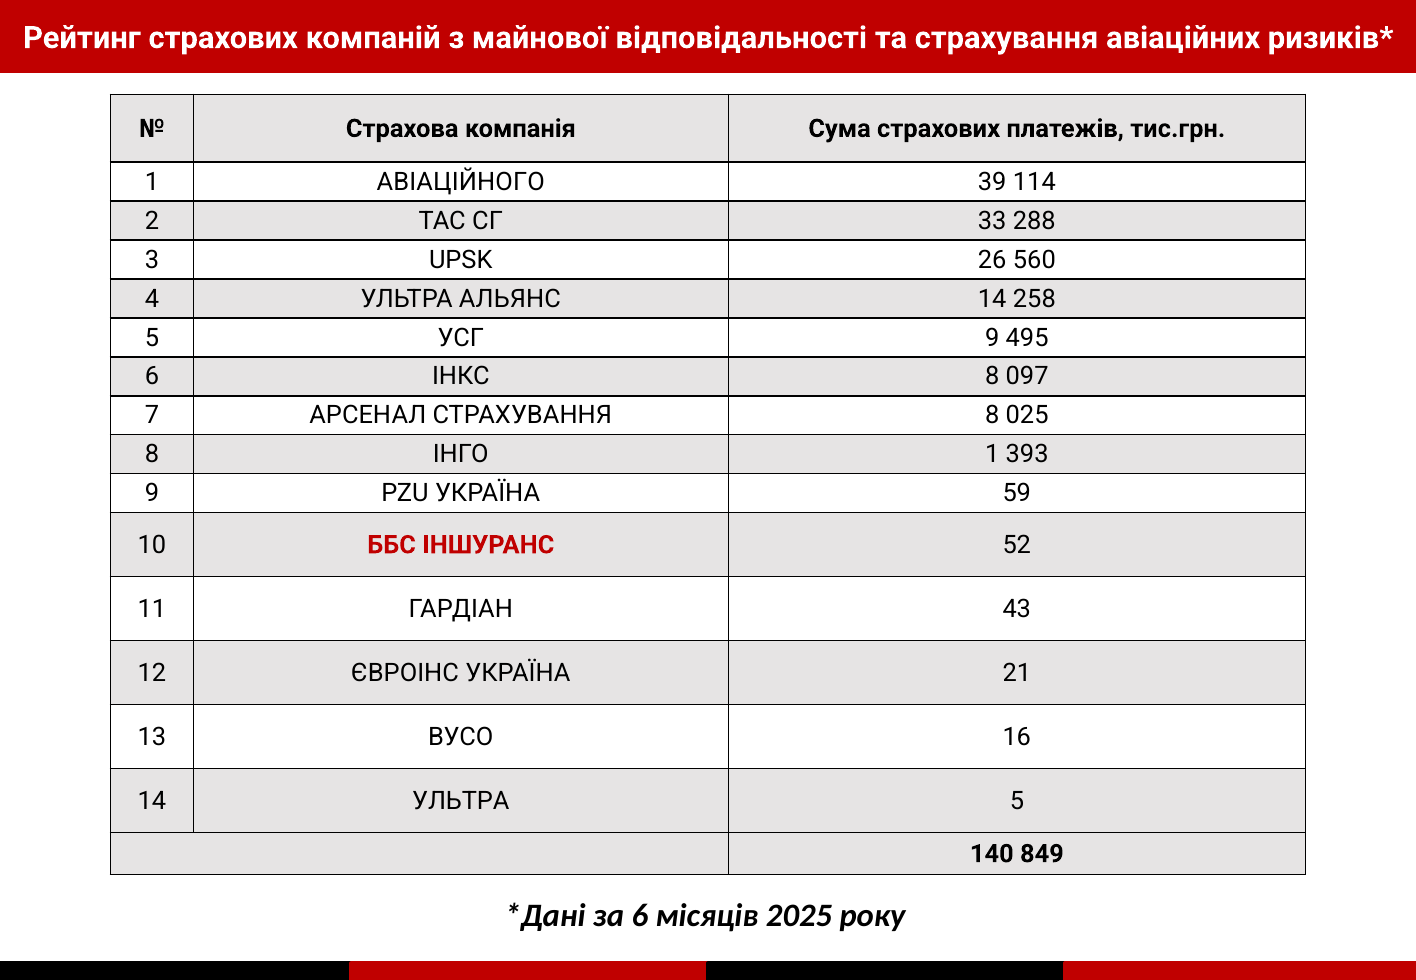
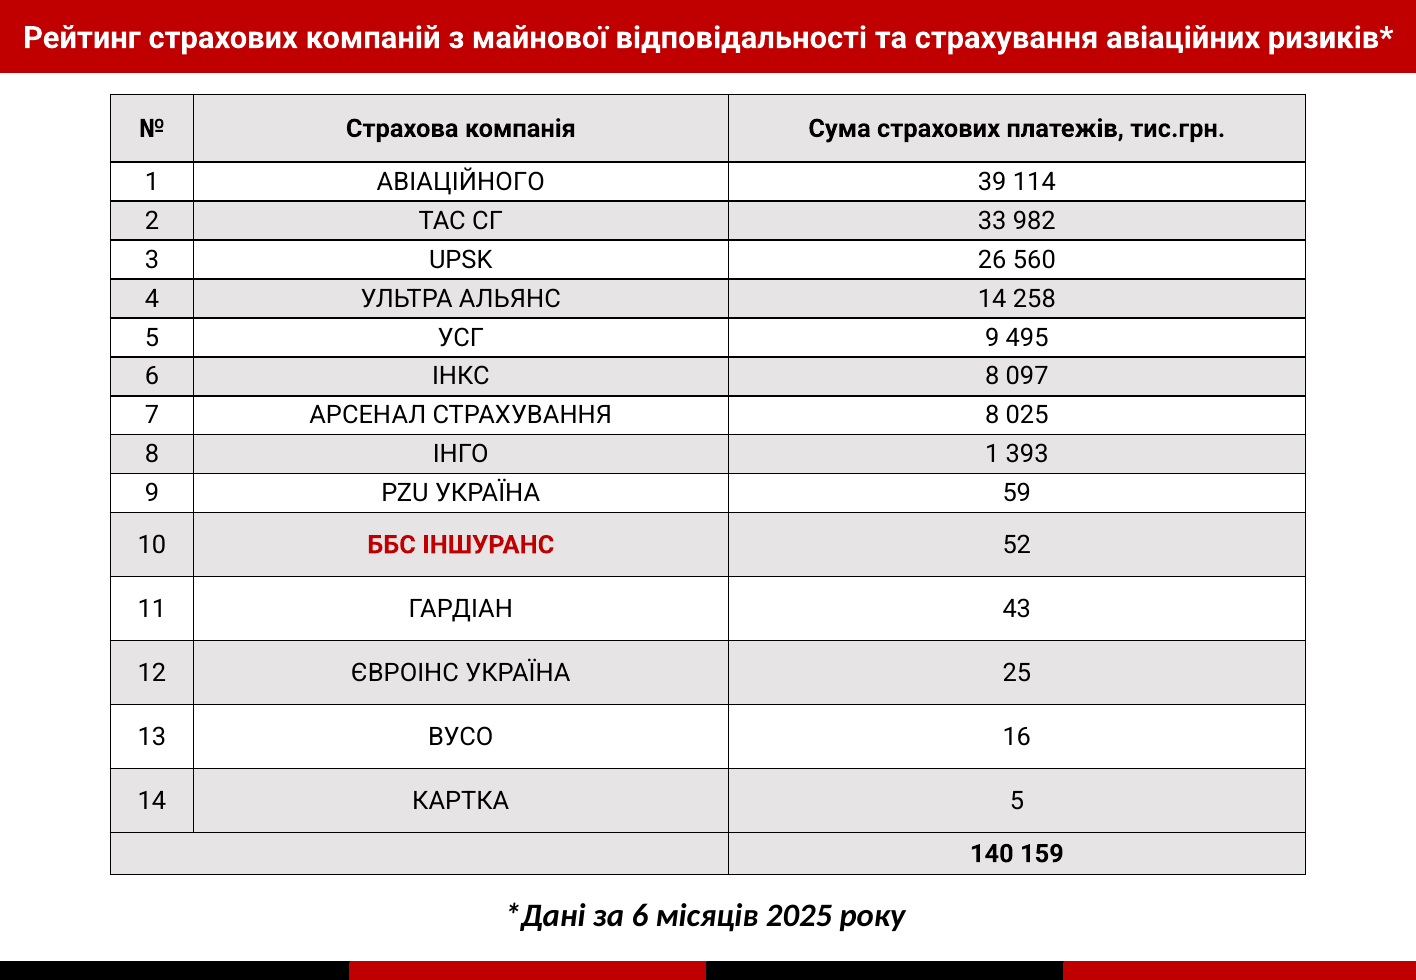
288: 288 -> 982 (1034, 221)
21: 21 -> 25 (1017, 673)
14 УЛЬТРА: УЛЬТРА -> КАРТКА (461, 801)
849: 849 -> 159 (1042, 854)
